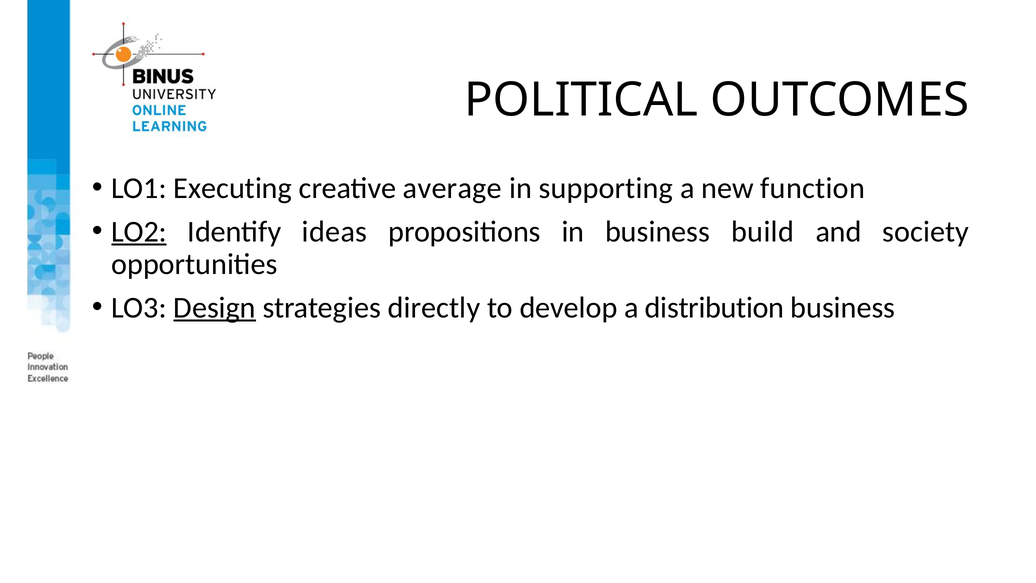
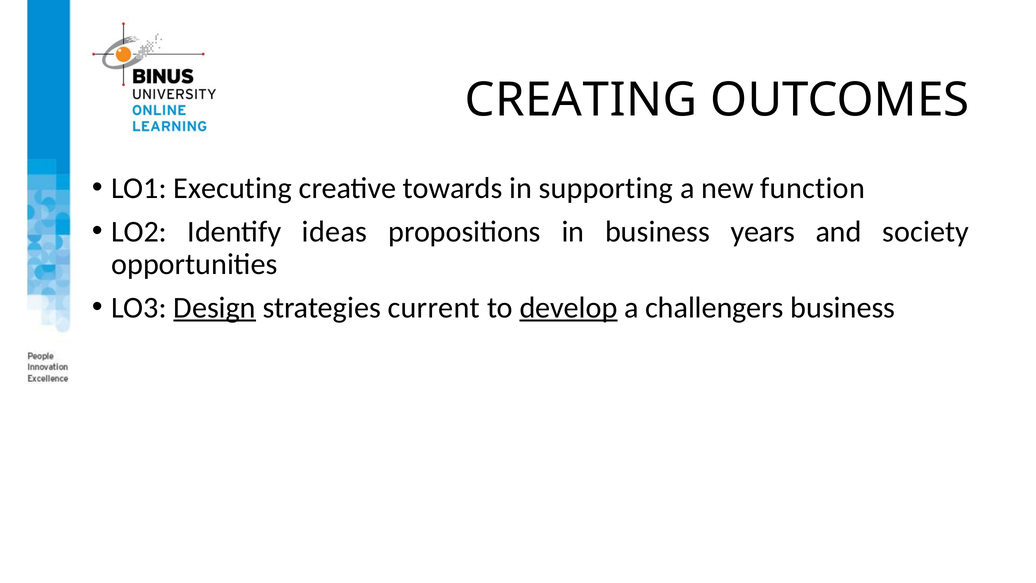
POLITICAL: POLITICAL -> CREATING (581, 100)
average: average -> towards (453, 188)
LO2 underline: present -> none (139, 231)
build: build -> years (763, 231)
directly: directly -> current (434, 307)
develop underline: none -> present (568, 307)
distribution: distribution -> challengers (714, 307)
